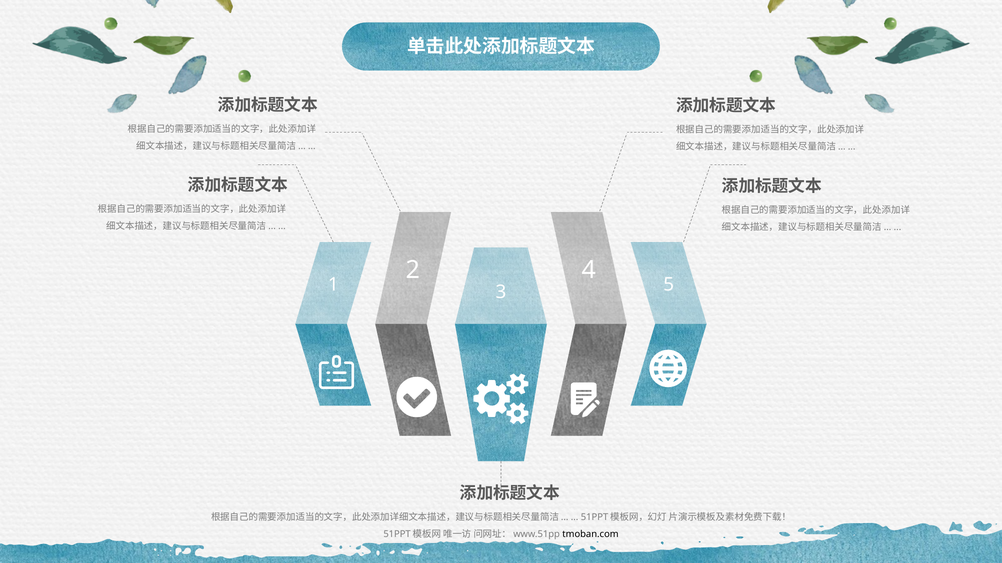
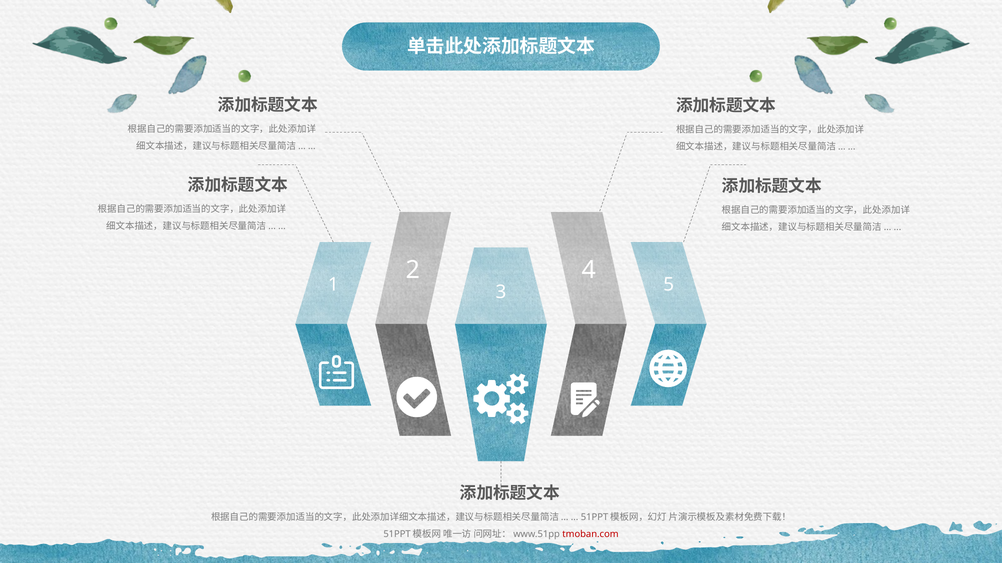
tmoban.com colour: black -> red (590, 535)
